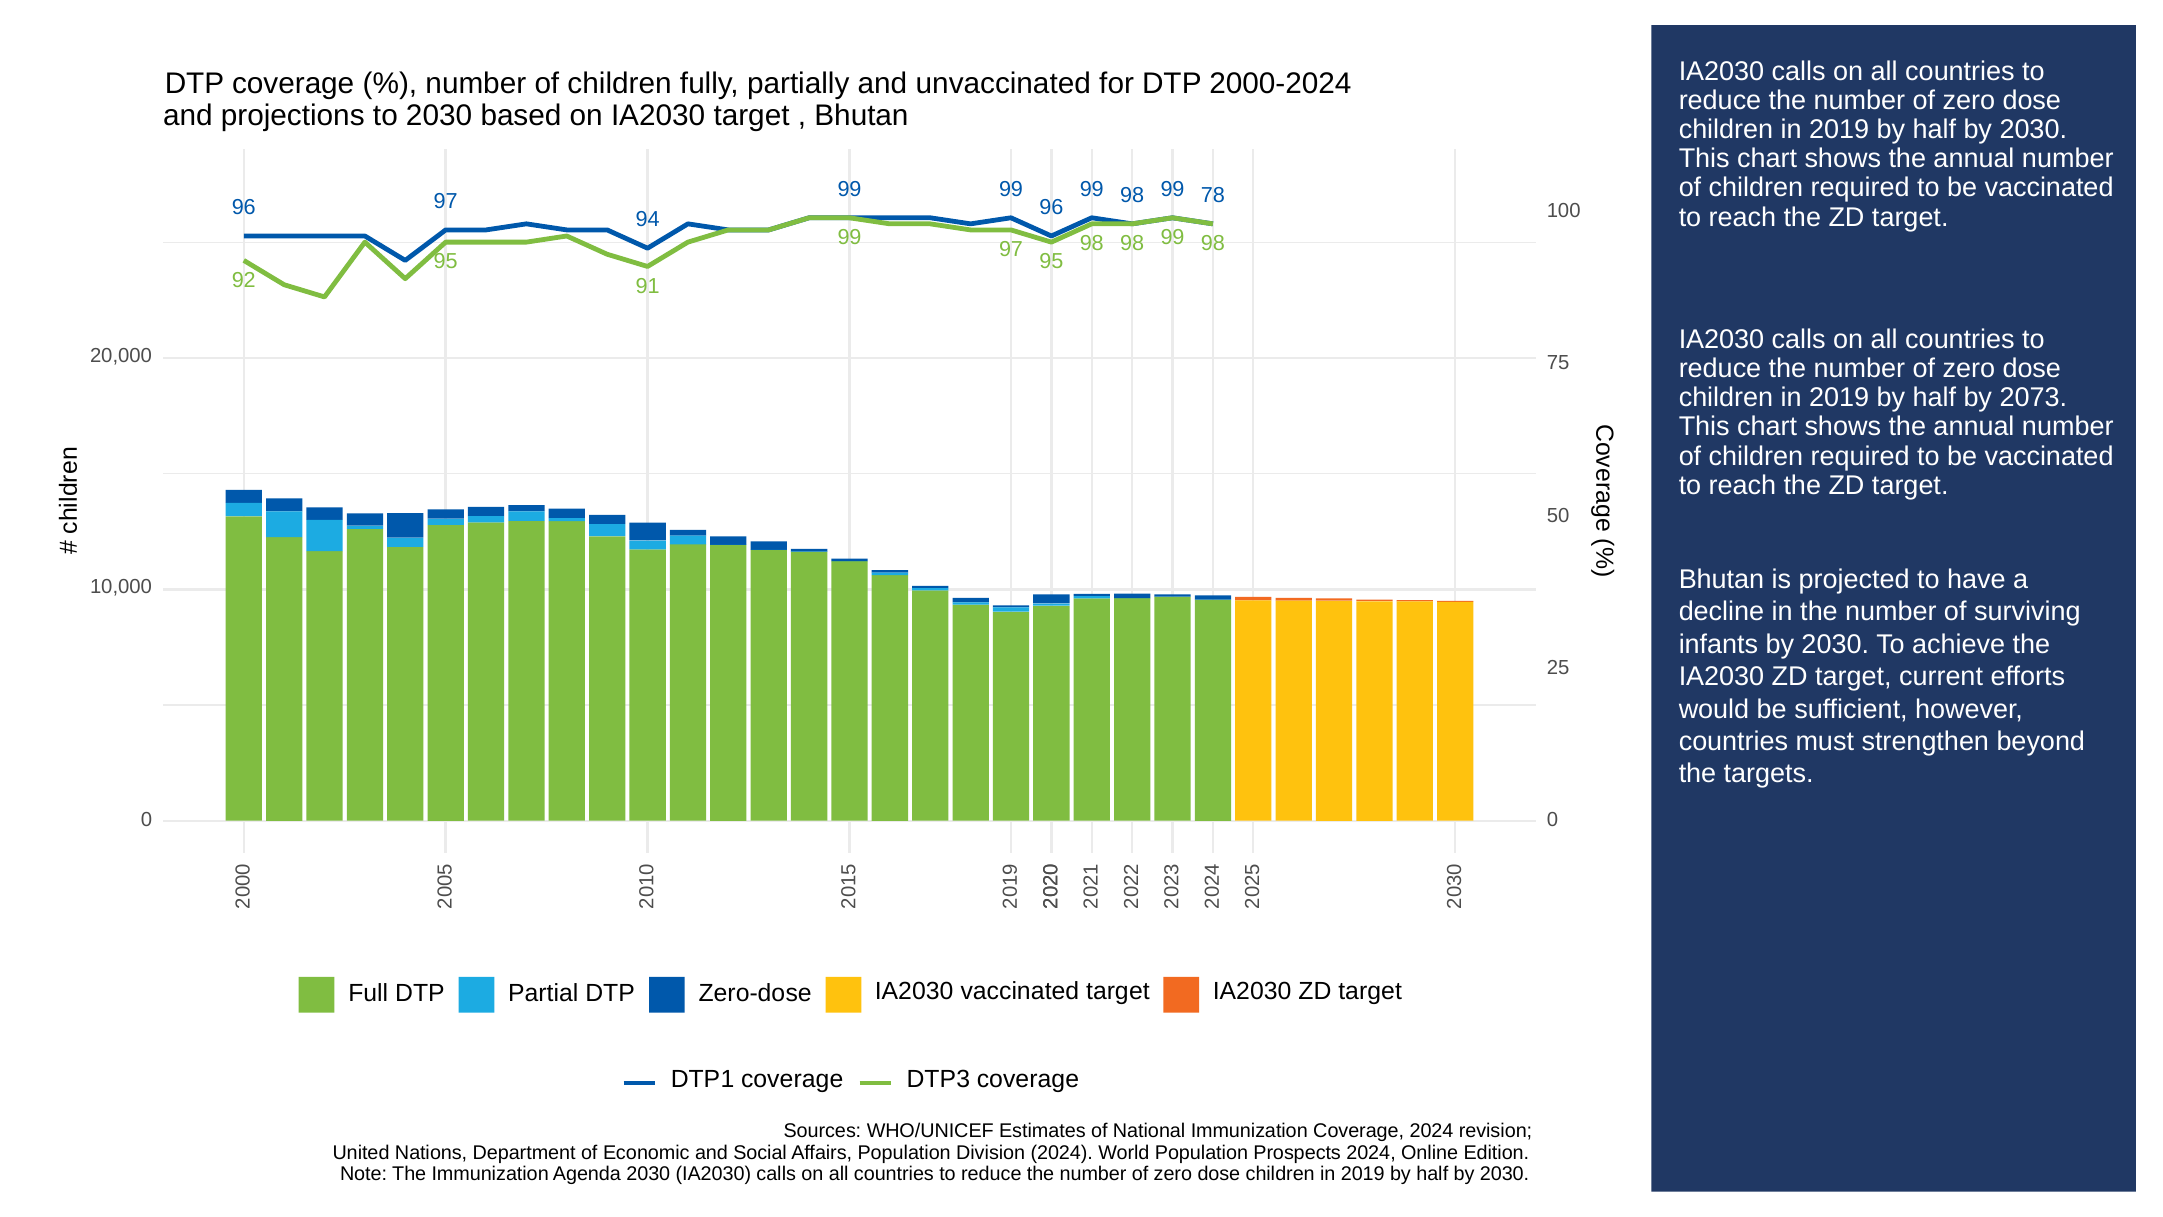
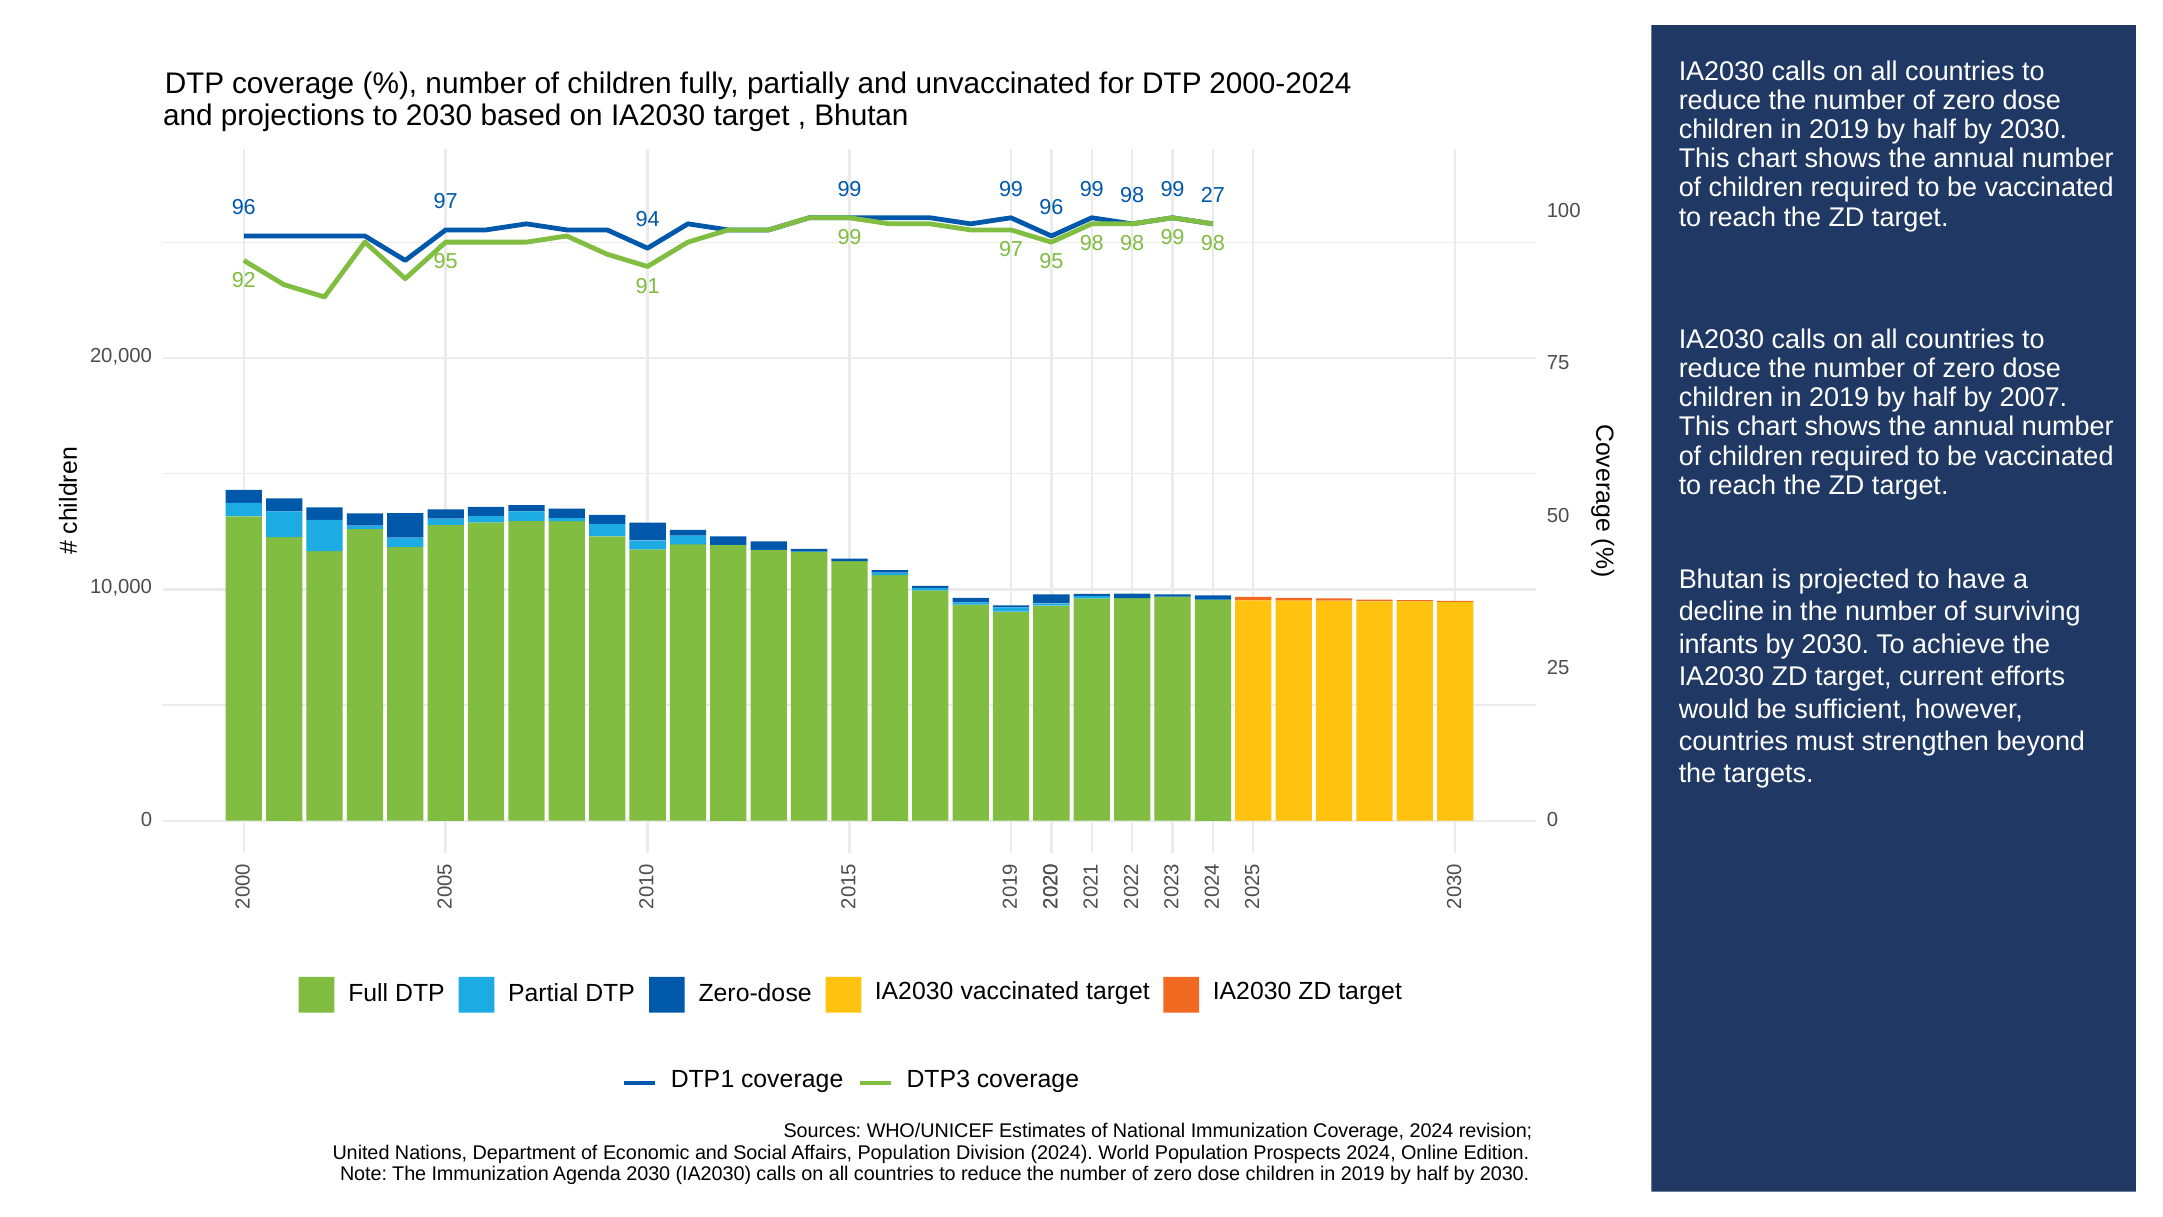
78: 78 -> 27 (1213, 195)
2073: 2073 -> 2007 (2033, 398)
